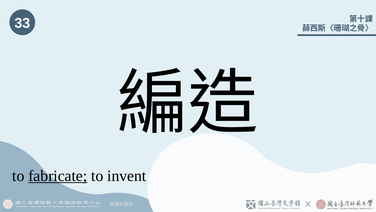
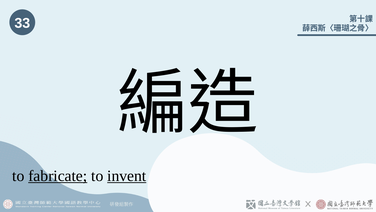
invent underline: none -> present (127, 175)
